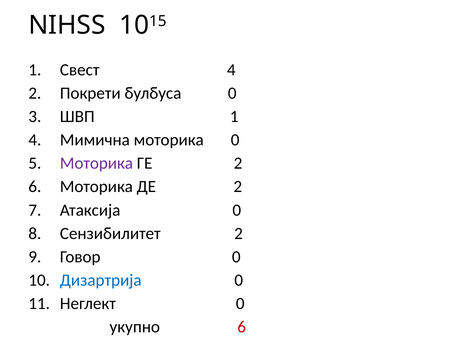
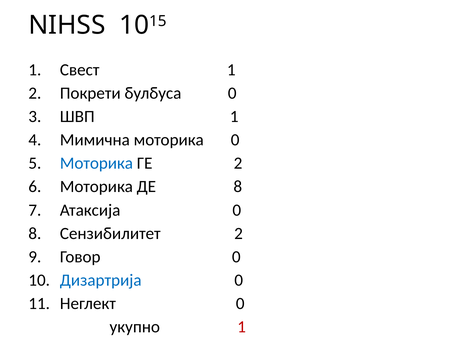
Свест 4: 4 -> 1 (231, 70)
Моторика colour: purple -> blue (96, 163)
ДЕ 2: 2 -> 8 (238, 187)
укупно 6: 6 -> 1 (242, 327)
